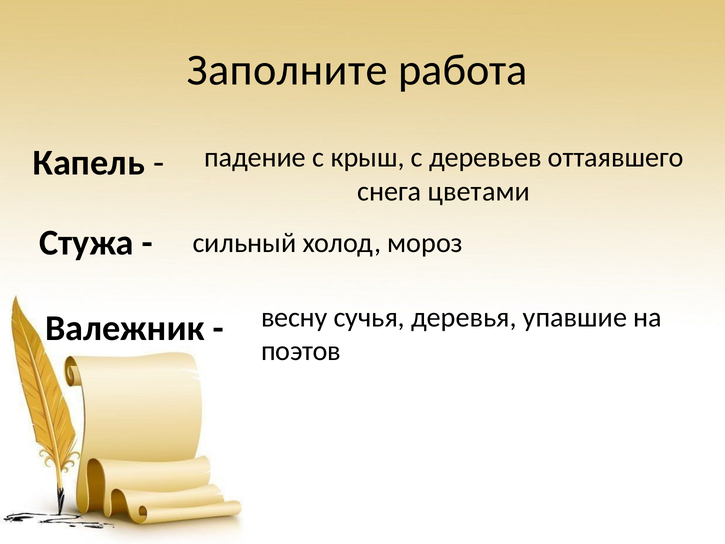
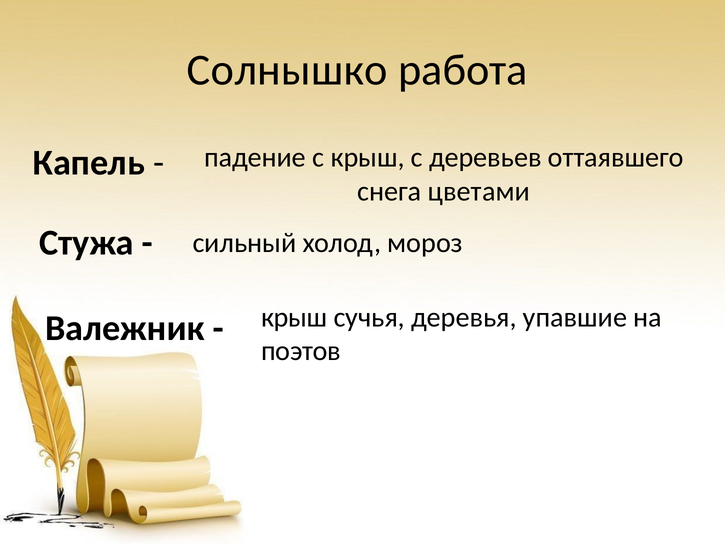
Заполните: Заполните -> Солнышко (287, 70)
весну: весну -> крыш (294, 317)
